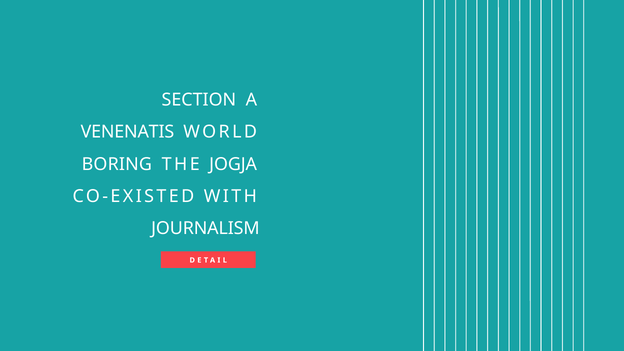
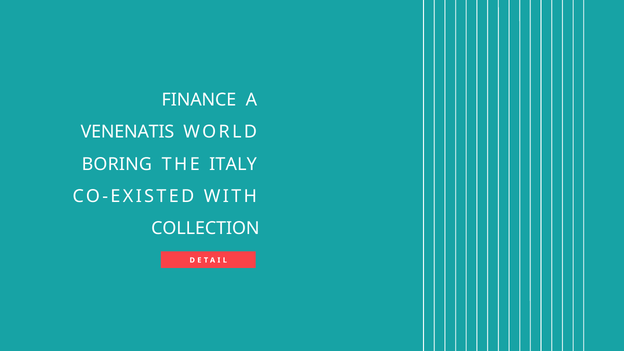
SECTION: SECTION -> FINANCE (199, 100)
JOGJA: JOGJA -> ITALY (233, 164)
JOURNALISM: JOURNALISM -> COLLECTION (205, 228)
